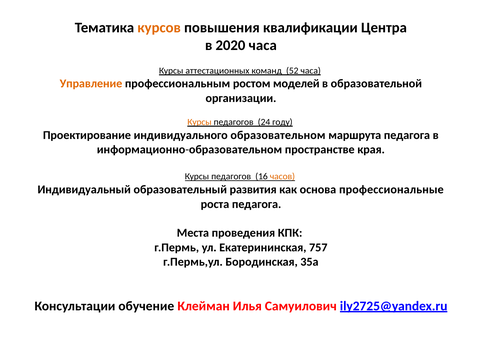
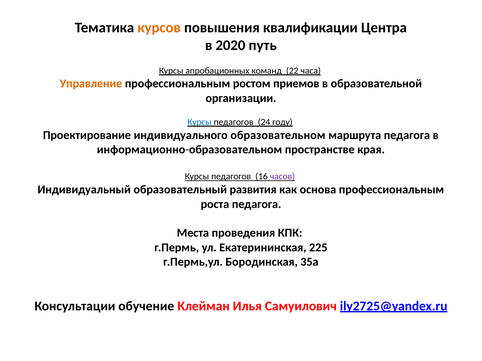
2020 часа: часа -> путь (263, 45)
аттестационных: аттестационных -> апробационных (217, 71)
52: 52 -> 22 (292, 71)
моделей: моделей -> приемов (296, 84)
Курсы colour: orange -> blue (199, 122)
часов colour: orange -> purple (282, 177)
основа профессиональные: профессиональные -> профессиональным (391, 190)
757: 757 -> 225 (318, 248)
